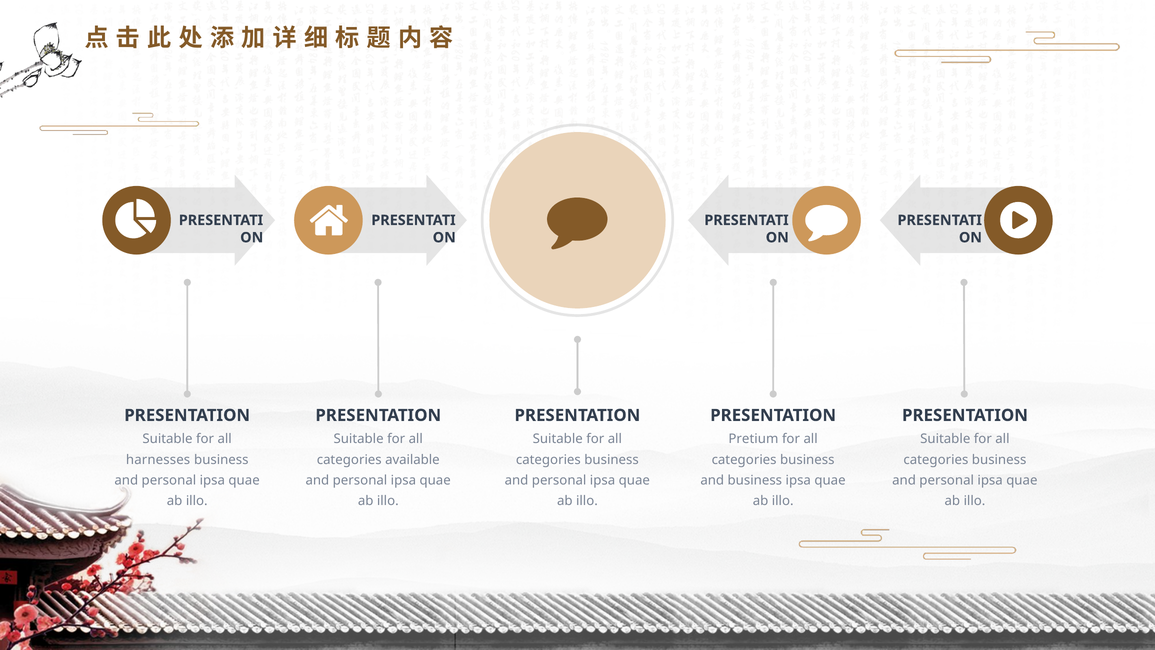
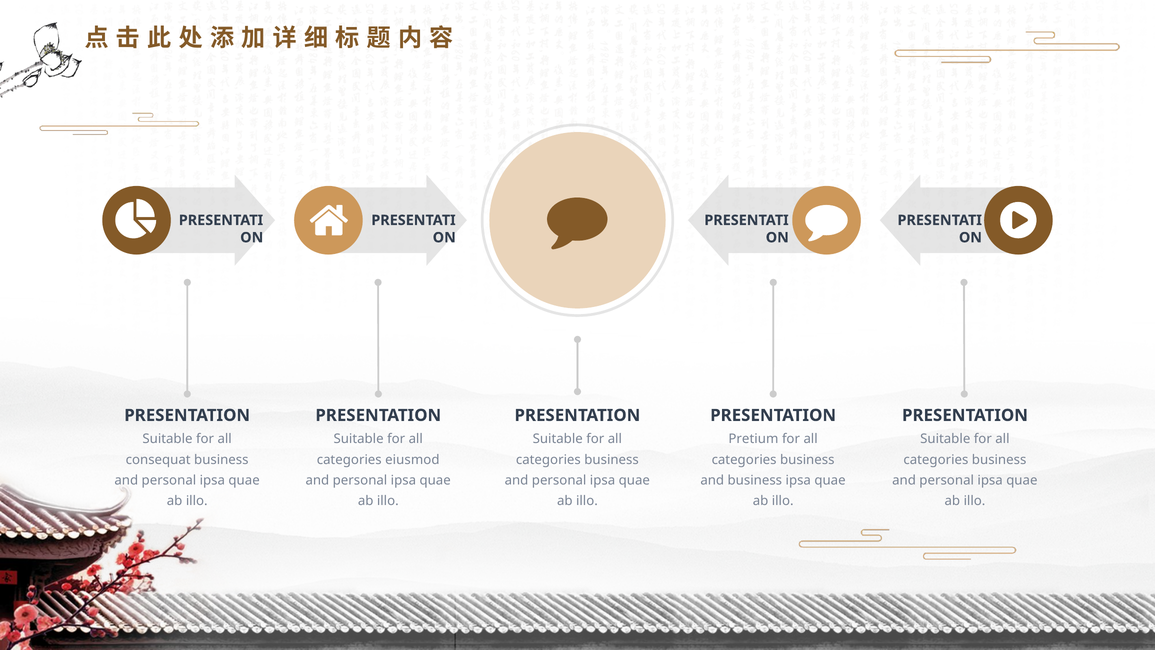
harnesses: harnesses -> consequat (158, 460)
available: available -> eiusmod (412, 460)
